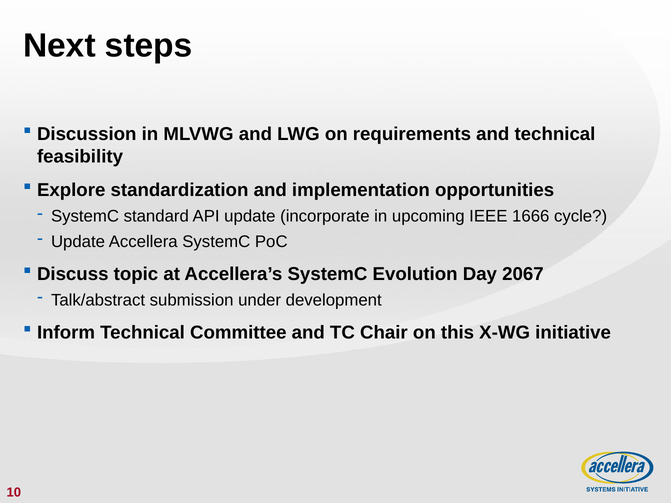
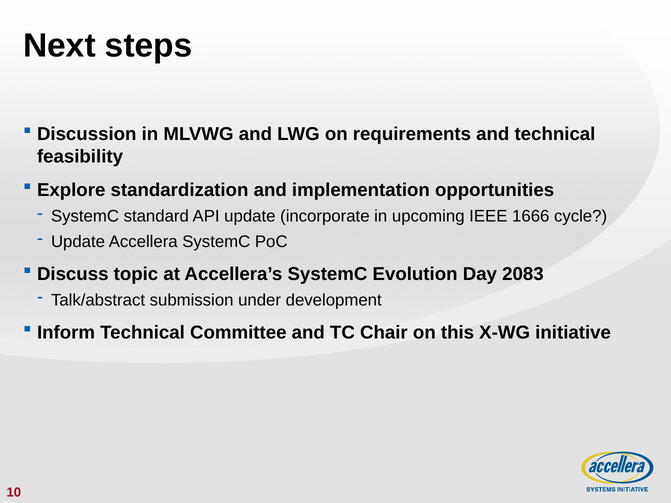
2067: 2067 -> 2083 (523, 274)
